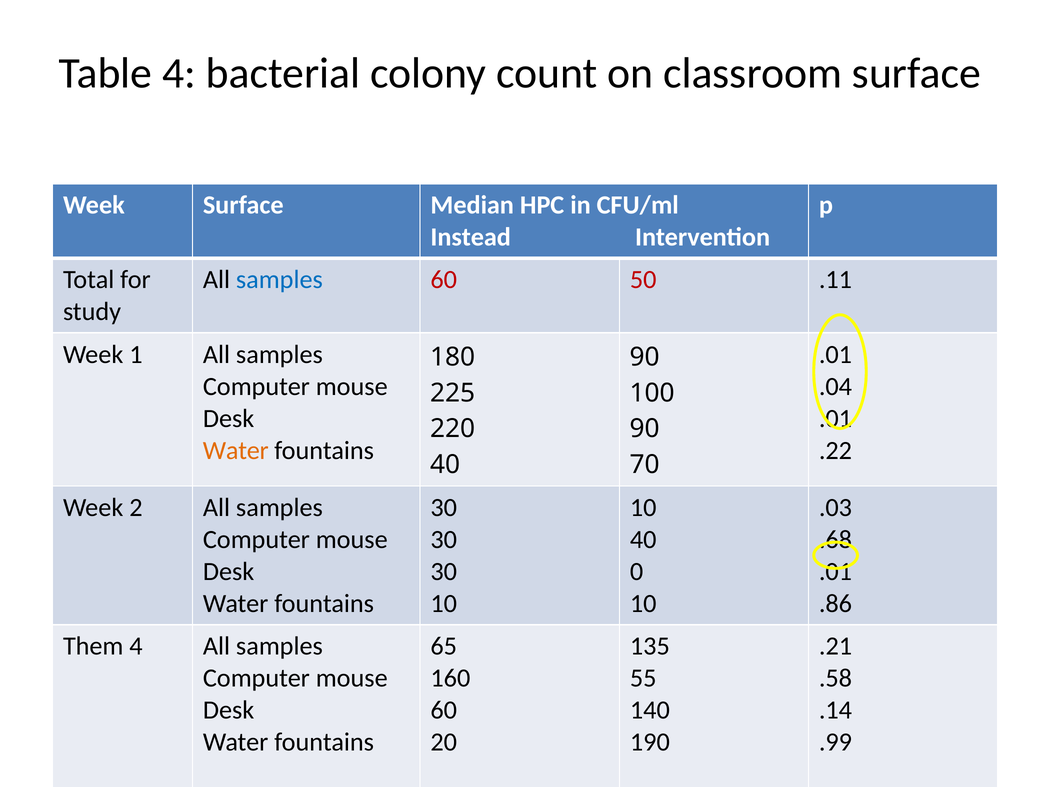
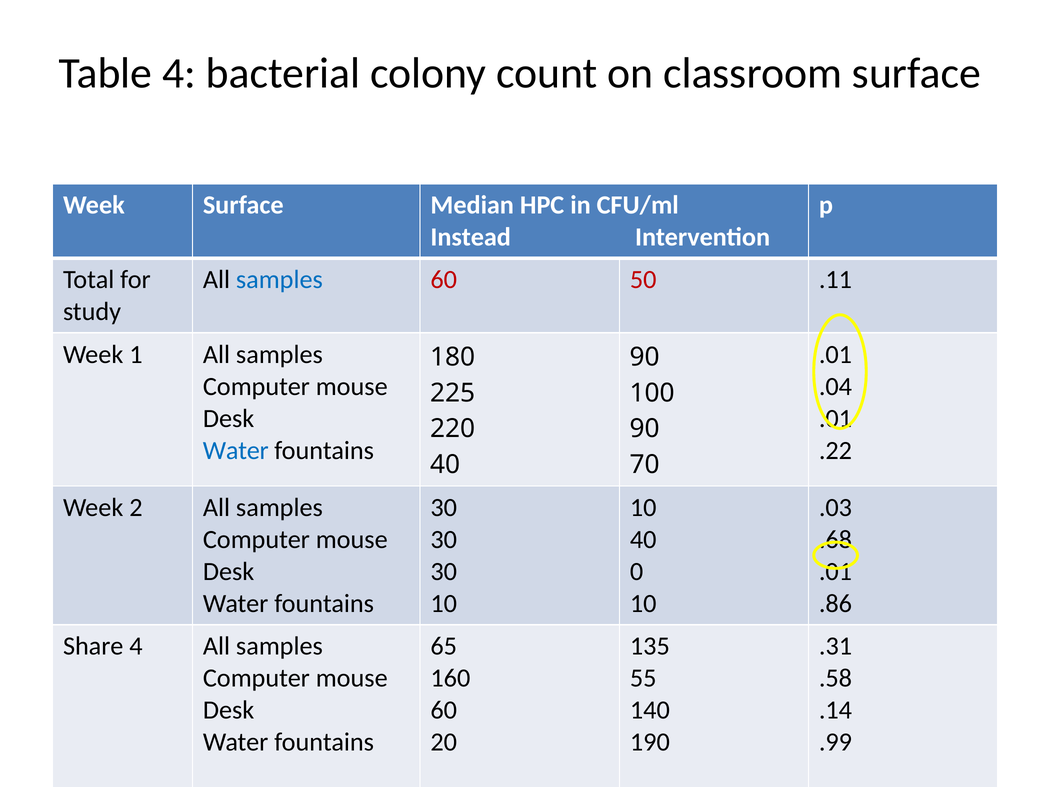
Water colour: orange -> blue (236, 451)
Them: Them -> Share (93, 647)
.21: .21 -> .31 (836, 647)
